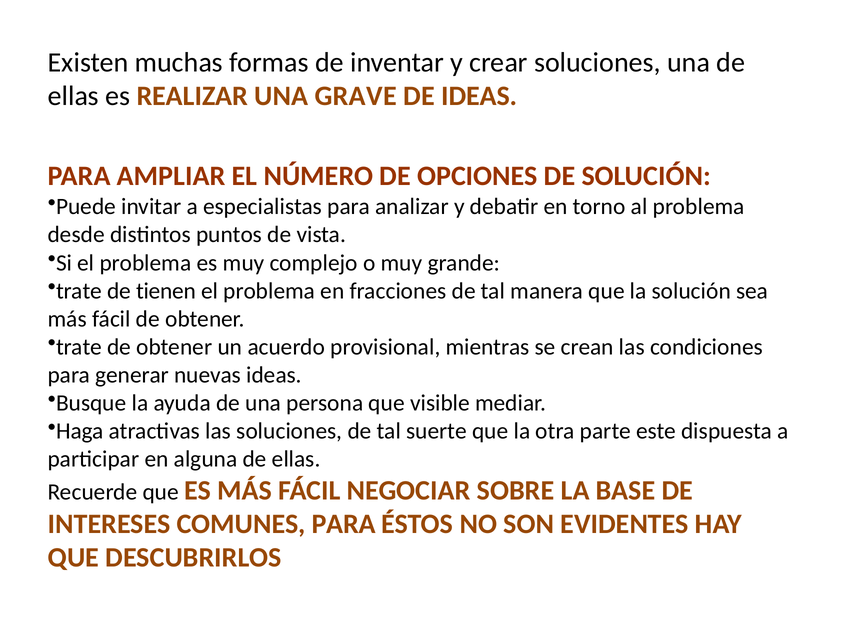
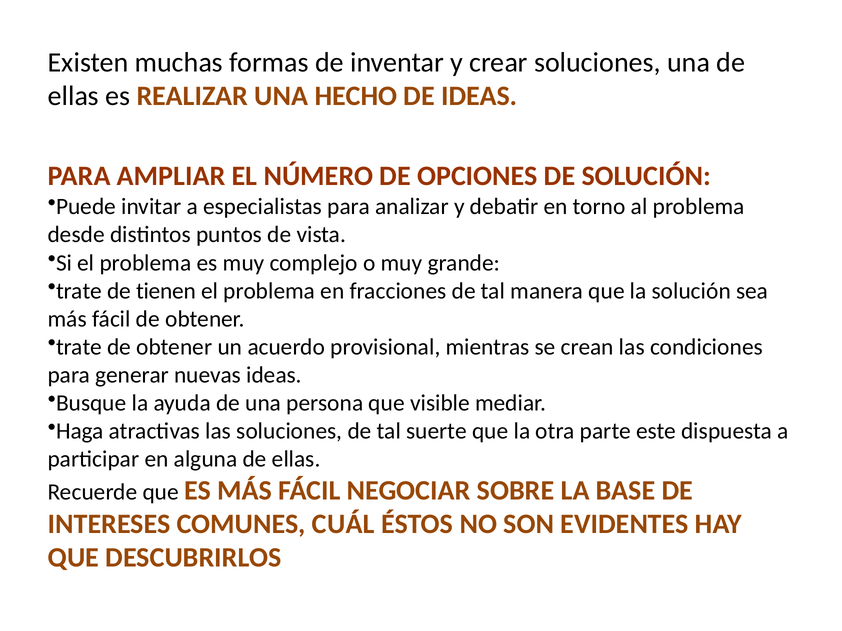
GRAVE: GRAVE -> HECHO (356, 96)
COMUNES PARA: PARA -> CUÁL (343, 524)
